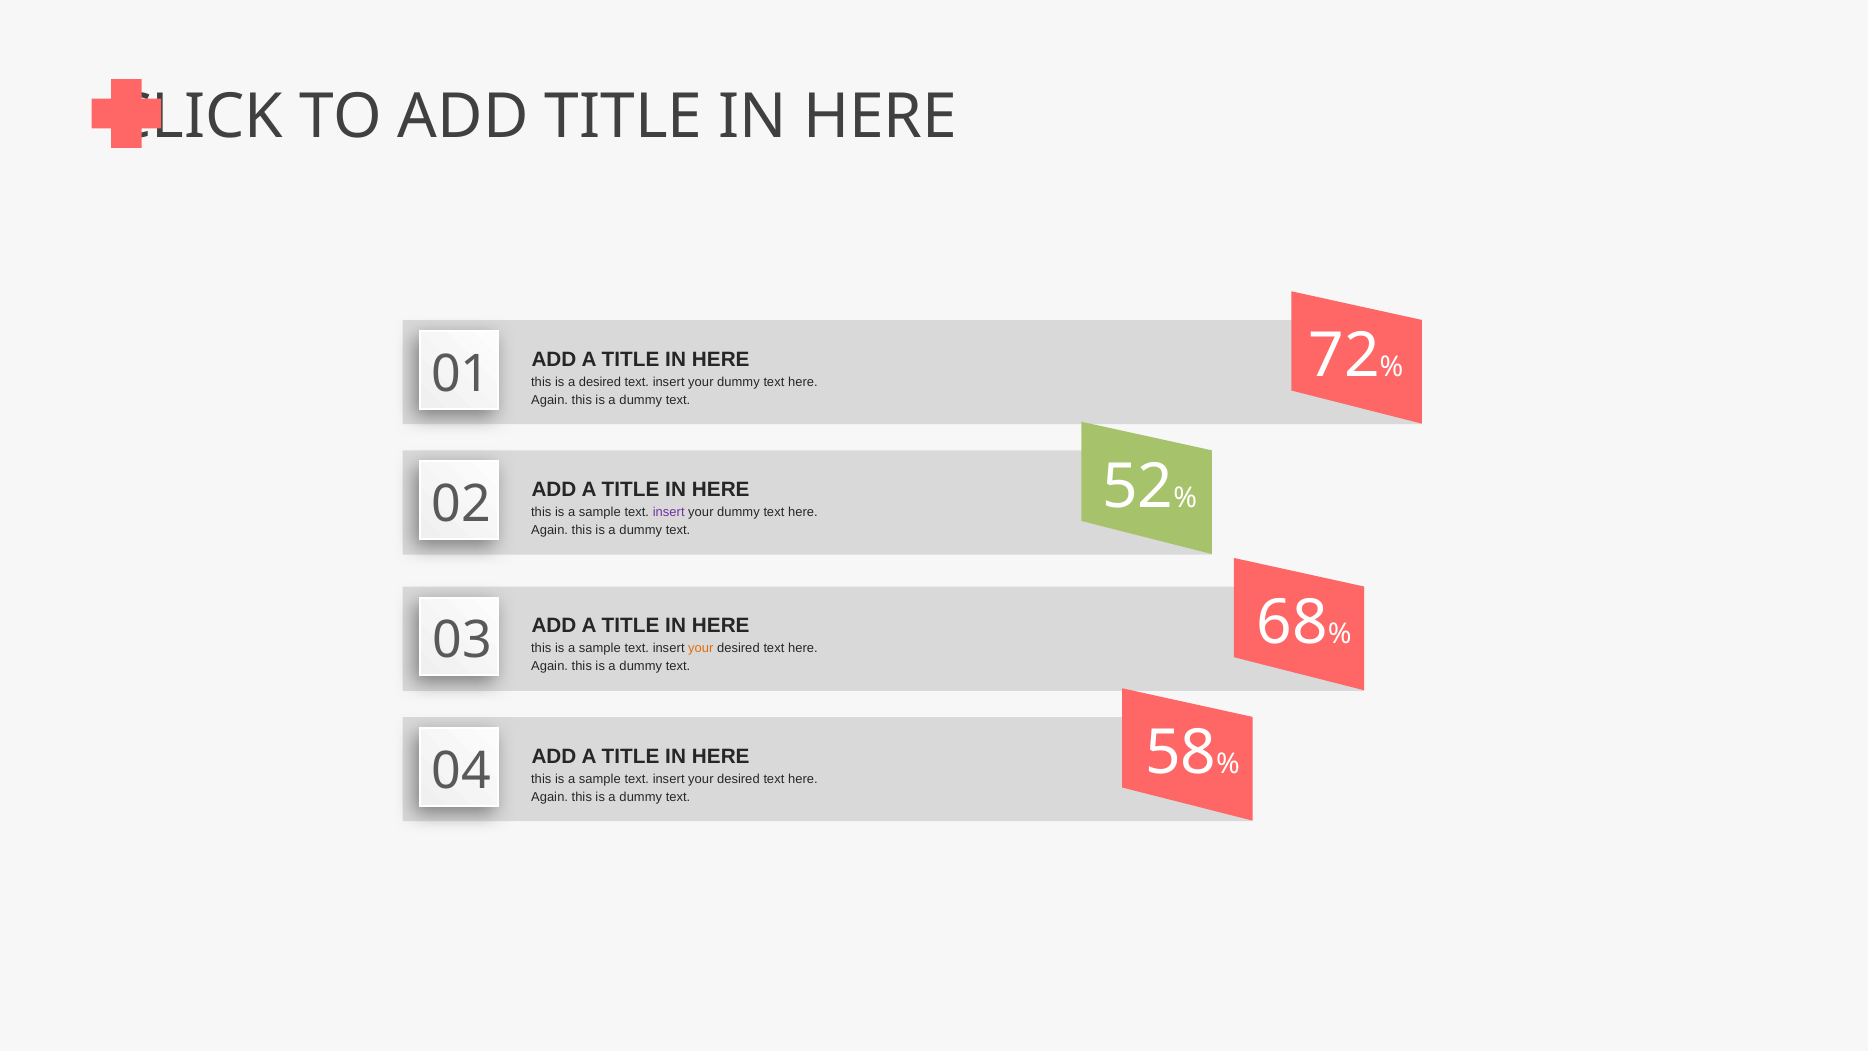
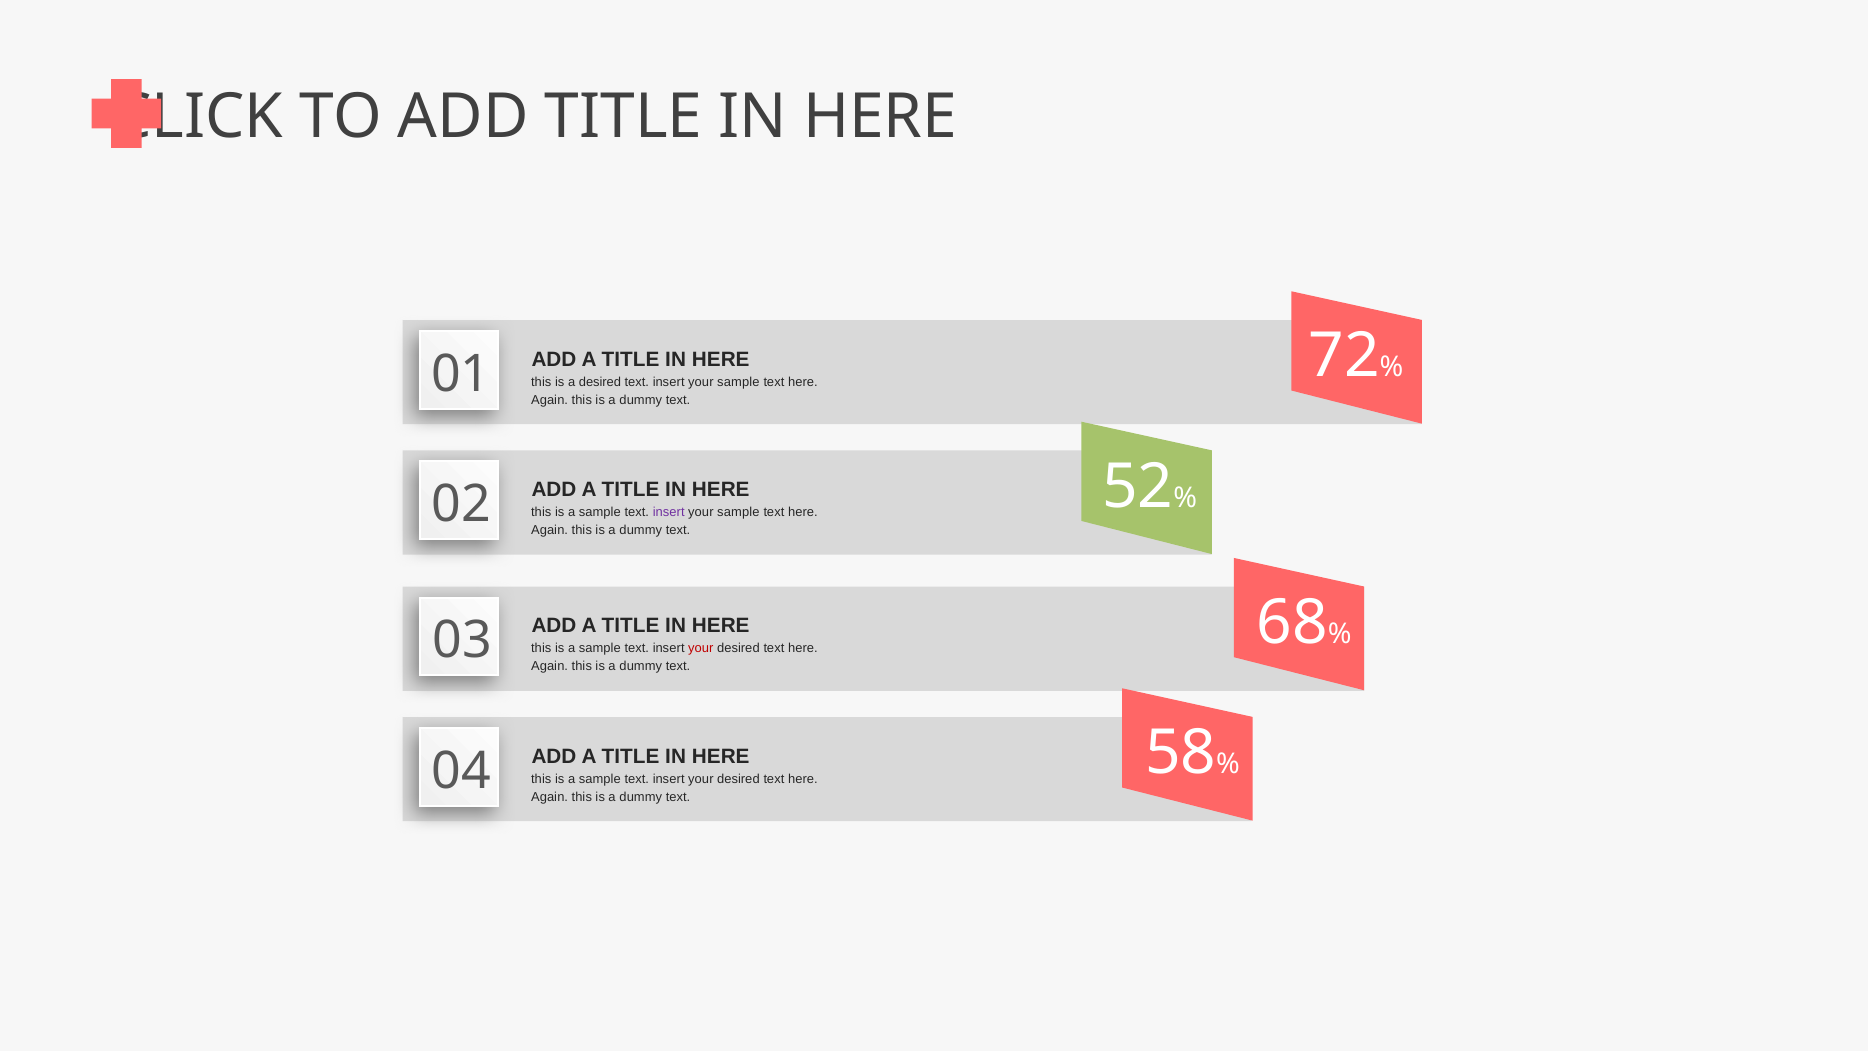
dummy: dummy -> sample (738, 382)
dummy: dummy -> sample (738, 512)
your colour: orange -> red (701, 648)
